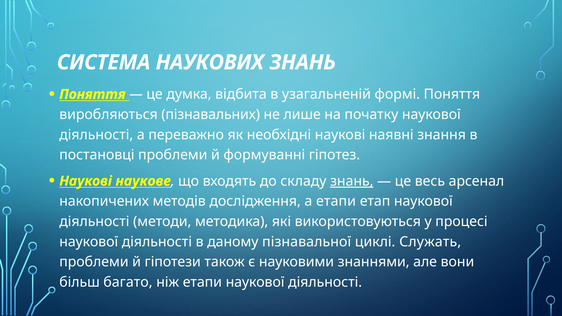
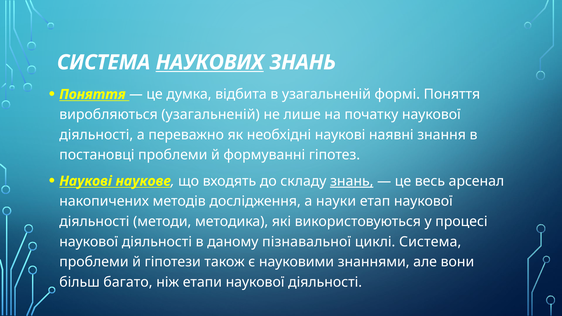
НАУКОВИХ underline: none -> present (210, 62)
виробляються пізнавальних: пізнавальних -> узагальненій (211, 115)
а етапи: етапи -> науки (336, 201)
циклі Служать: Служать -> Система (430, 242)
